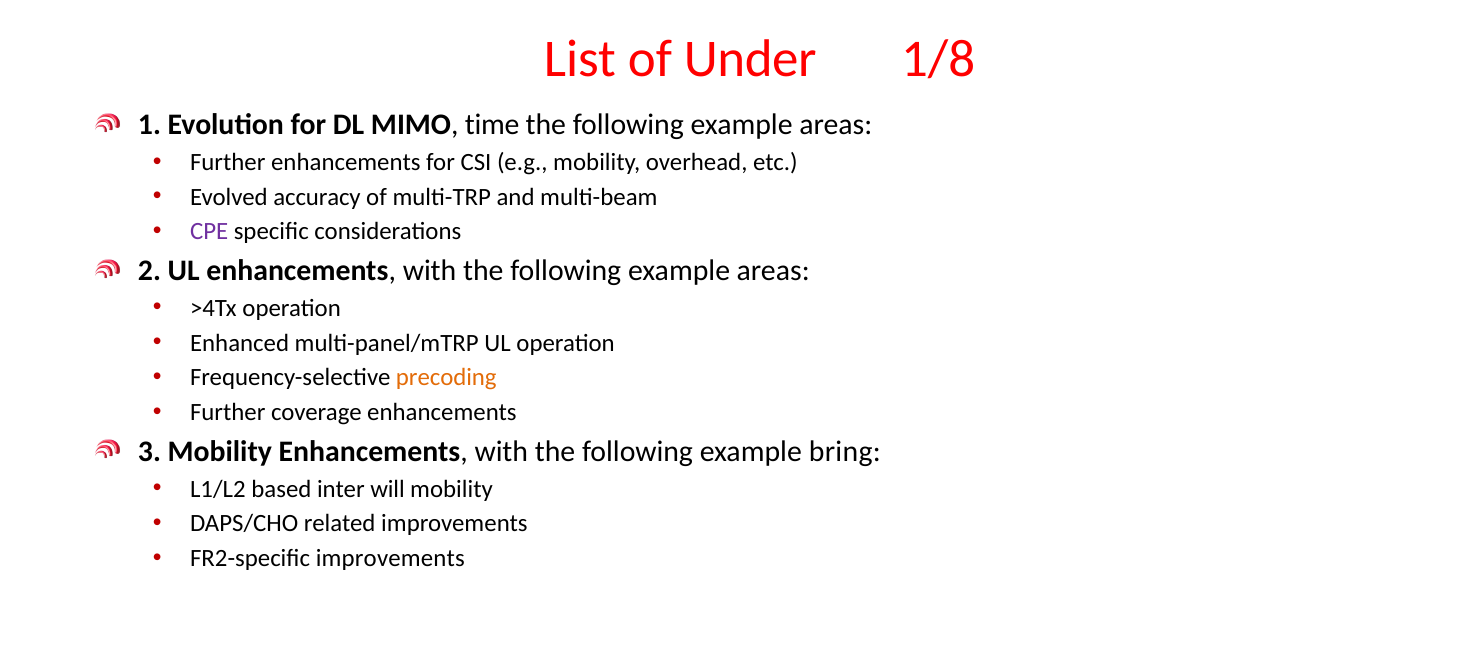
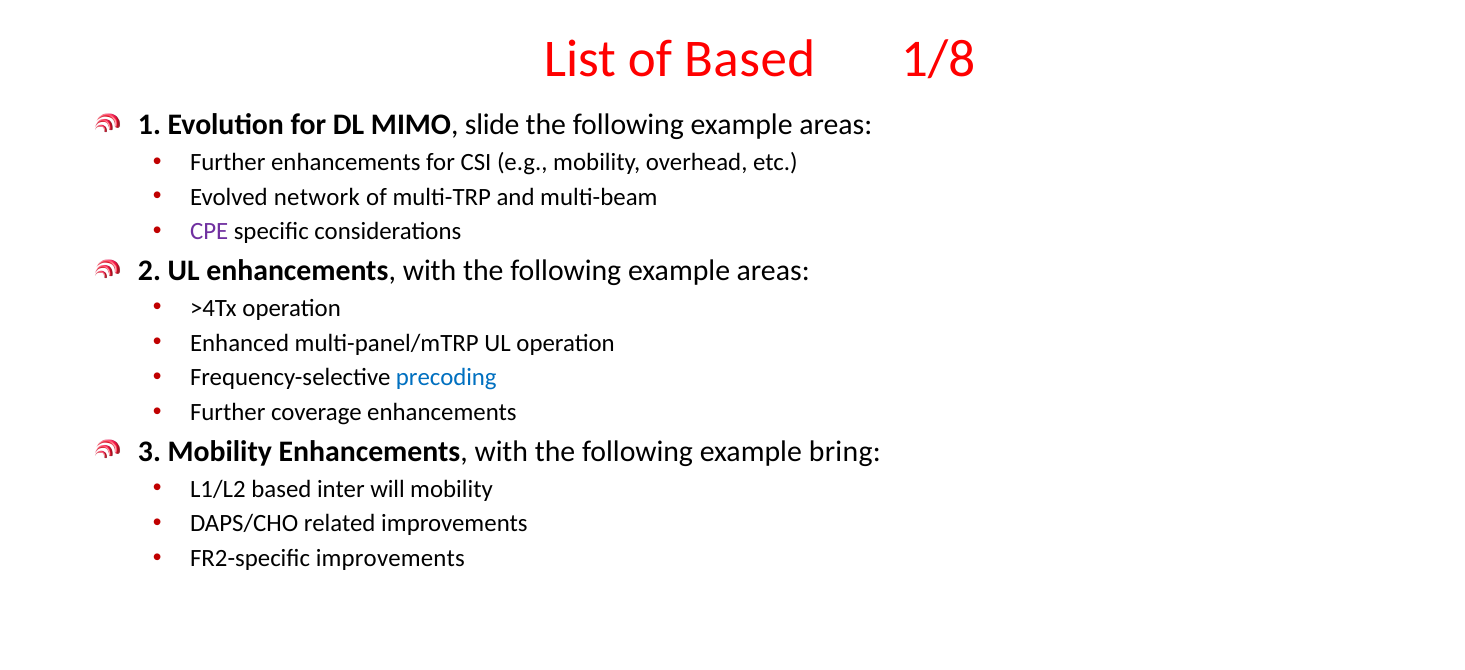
of Under: Under -> Based (750, 60)
time: time -> slide (492, 125)
accuracy: accuracy -> network (317, 197)
precoding colour: orange -> blue (446, 378)
